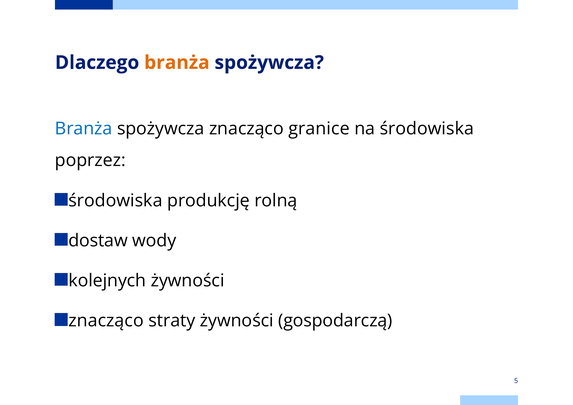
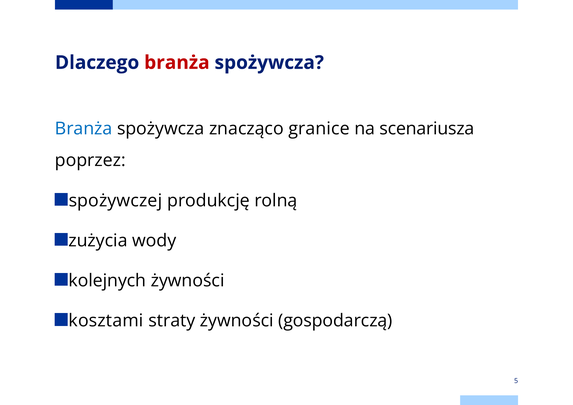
branża colour: orange -> red (177, 63)
na środowiska: środowiska -> scenariusza (427, 129)
środowiska: środowiska -> spożywczej (115, 201)
dostaw: dostaw -> zużycia (98, 241)
znacząco: znacząco -> kosztami (106, 321)
